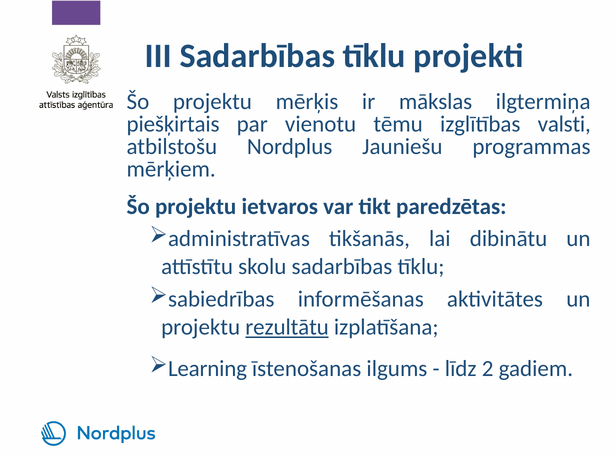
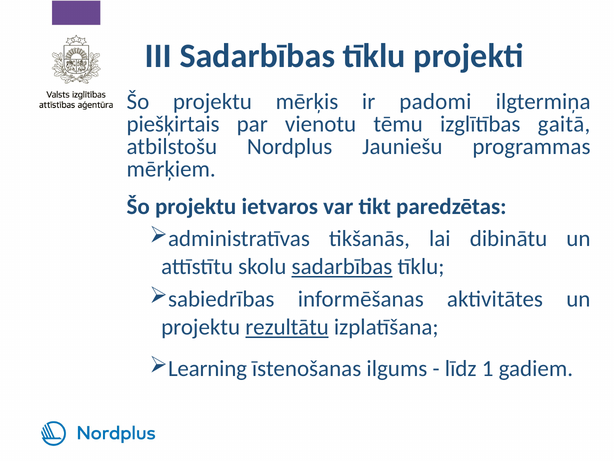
mākslas: mākslas -> padomi (435, 102)
valsti: valsti -> gaitā (564, 124)
sadarbības underline: none -> present (342, 266)
2: 2 -> 1 (488, 368)
